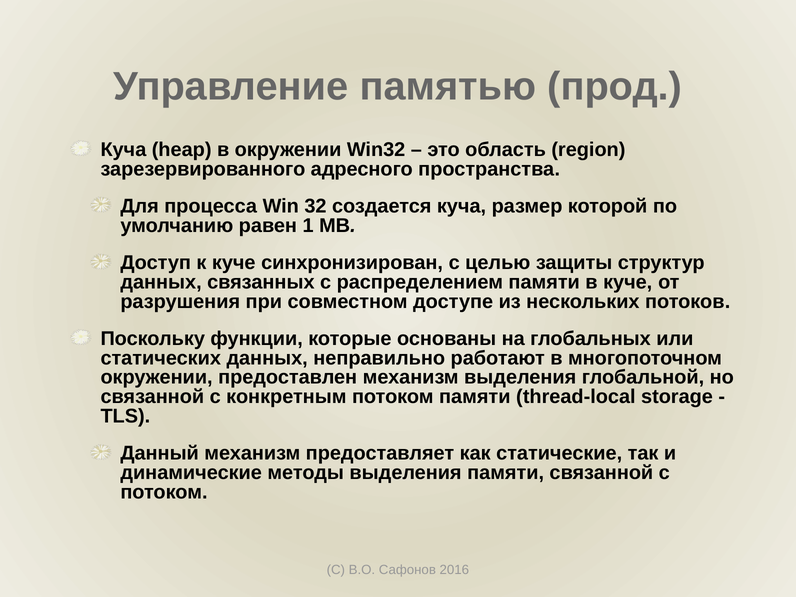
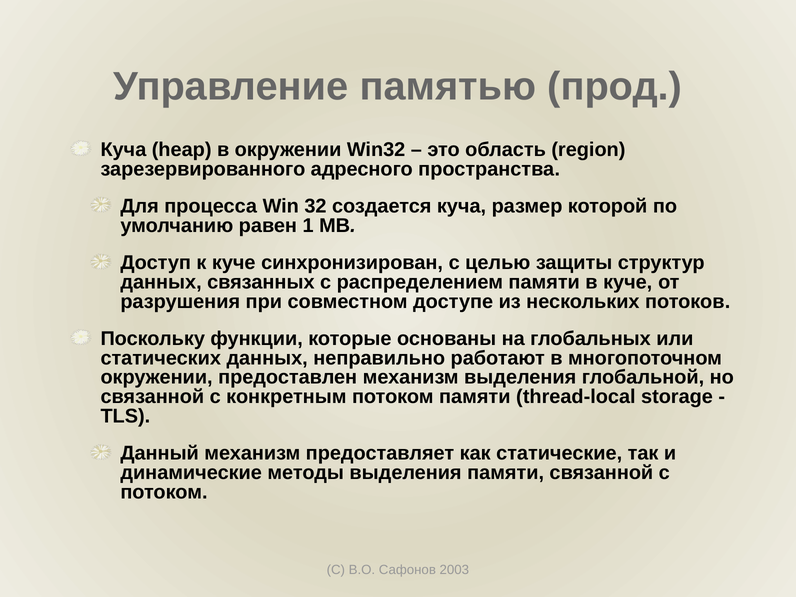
2016: 2016 -> 2003 (454, 570)
